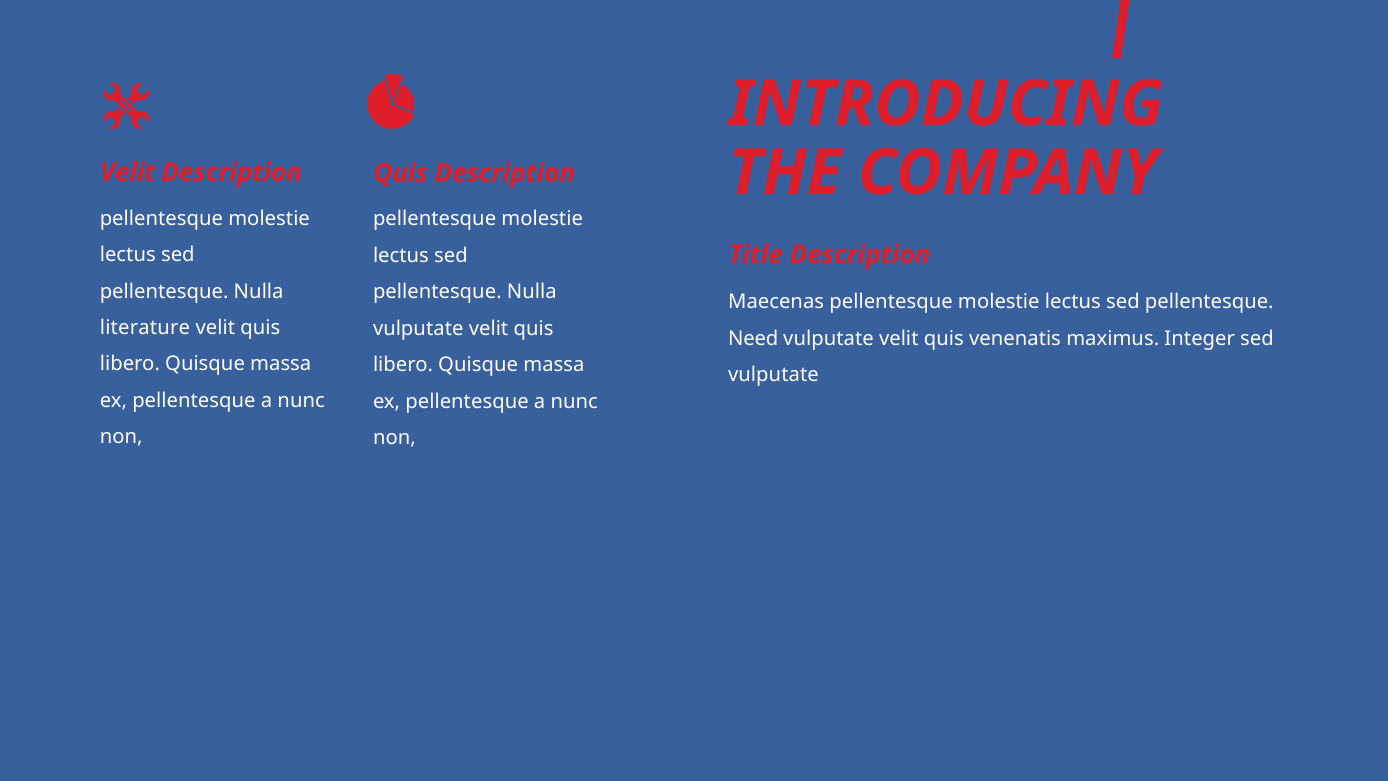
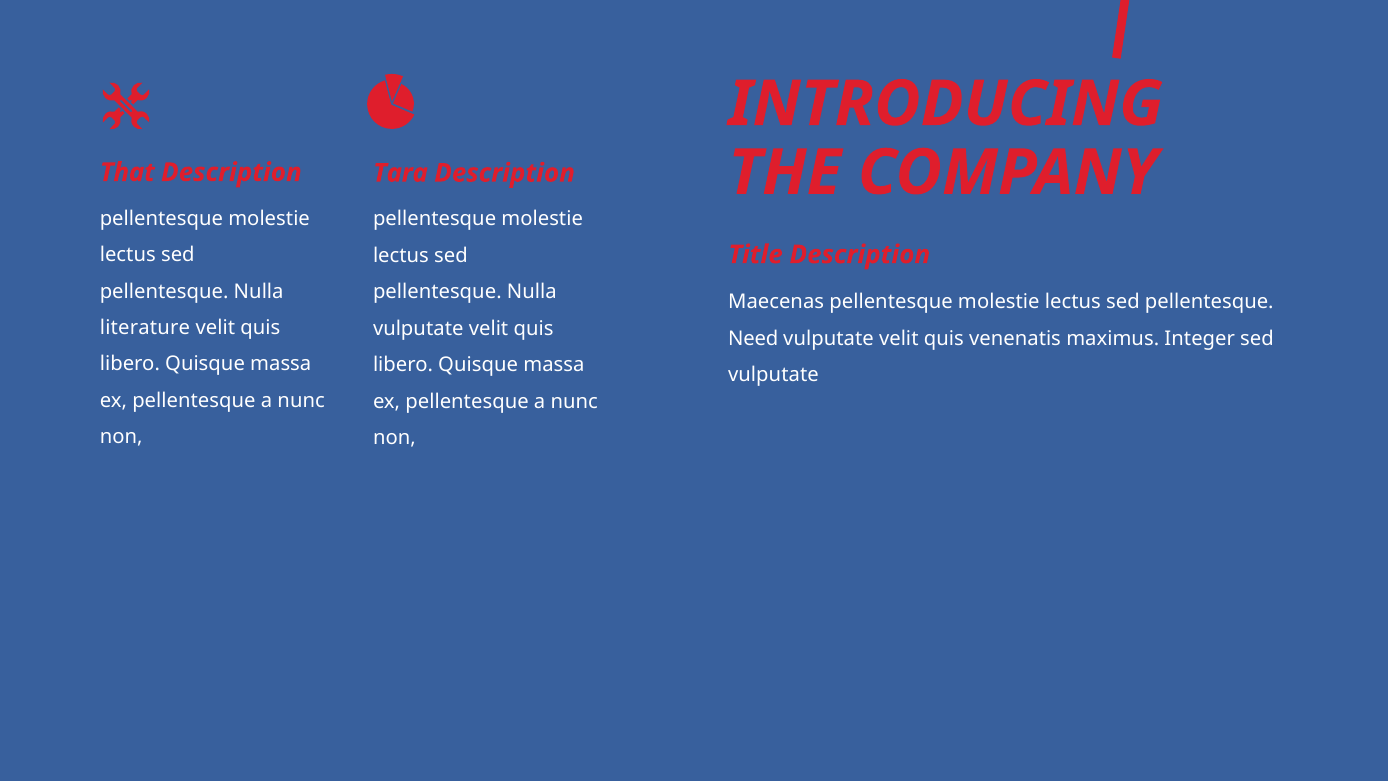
Velit: Velit -> That (127, 172)
Quis: Quis -> Tara (400, 173)
